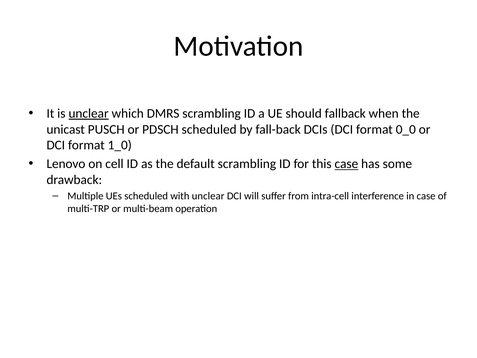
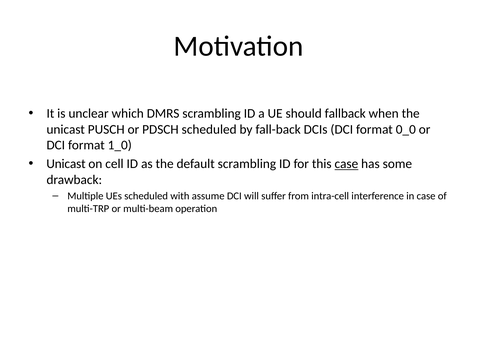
unclear underline: present -> none (89, 113)
Lenovo: Lenovo -> Unicast (66, 164)
with unclear: unclear -> assume (208, 196)
